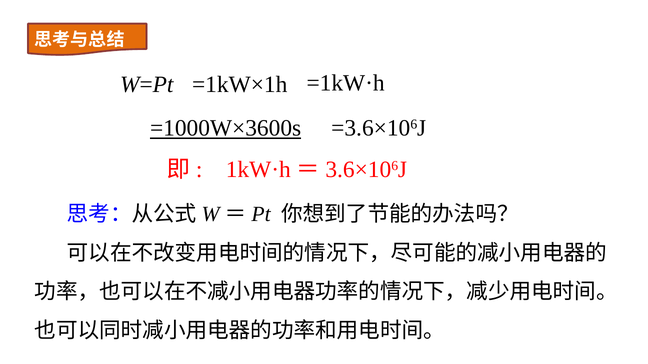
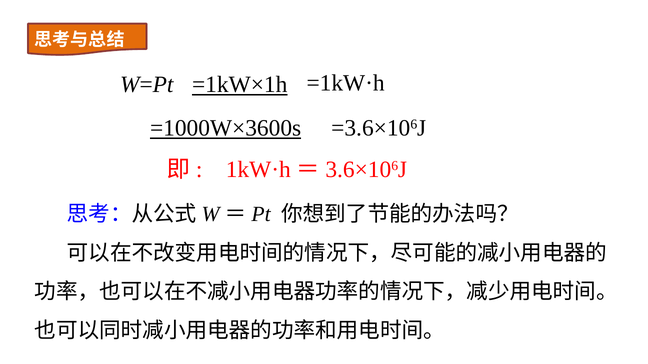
=1kW×1h underline: none -> present (240, 85)
